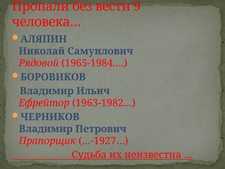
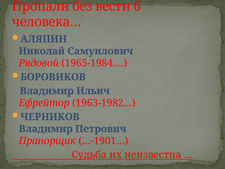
9: 9 -> 6 (137, 6)
…-1927…: …-1927… -> …-1901… (103, 141)
